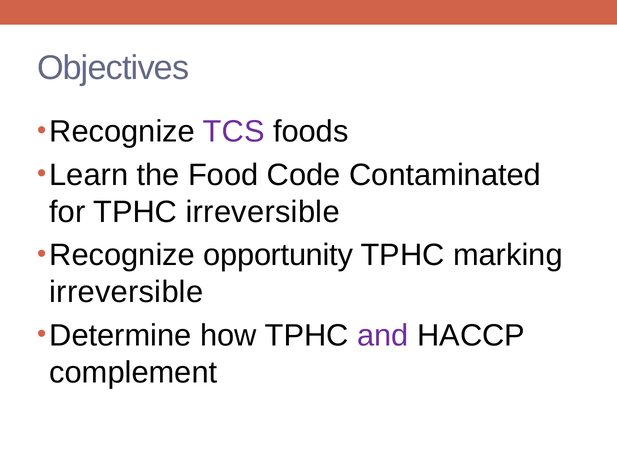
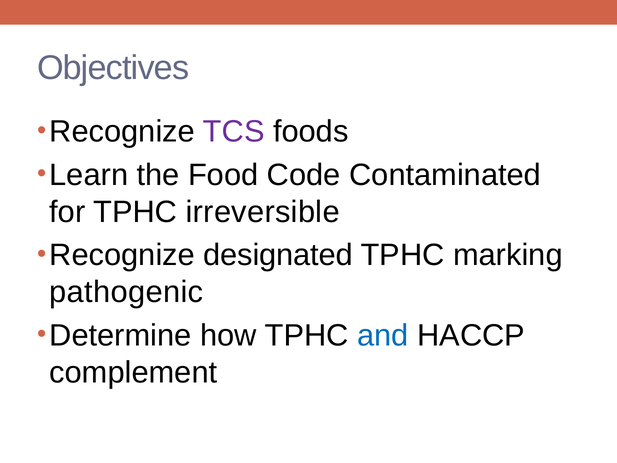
opportunity: opportunity -> designated (278, 255)
irreversible: irreversible -> pathogenic (126, 292)
and colour: purple -> blue (383, 335)
